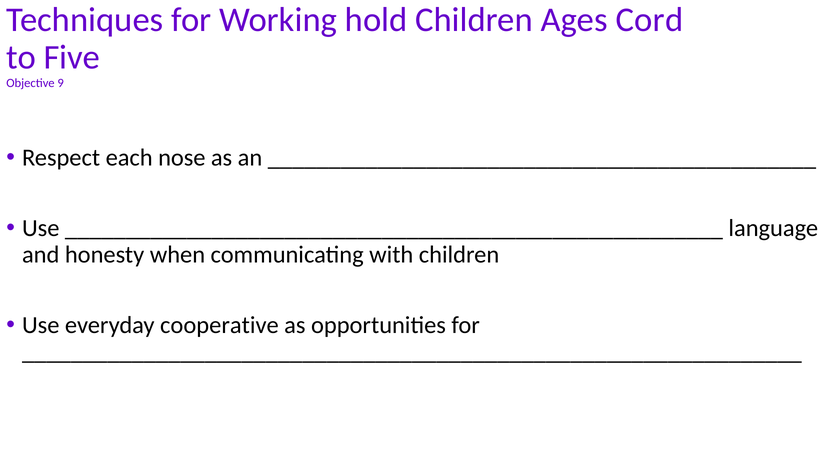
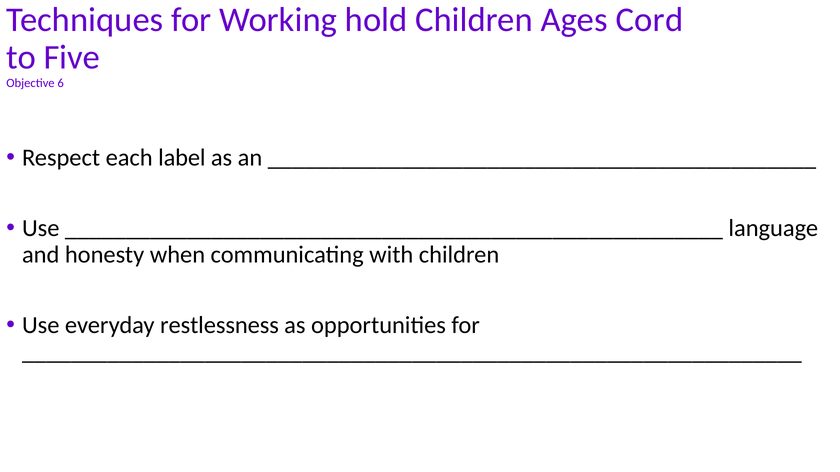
9: 9 -> 6 (61, 83)
nose: nose -> label (182, 158)
cooperative: cooperative -> restlessness (219, 325)
